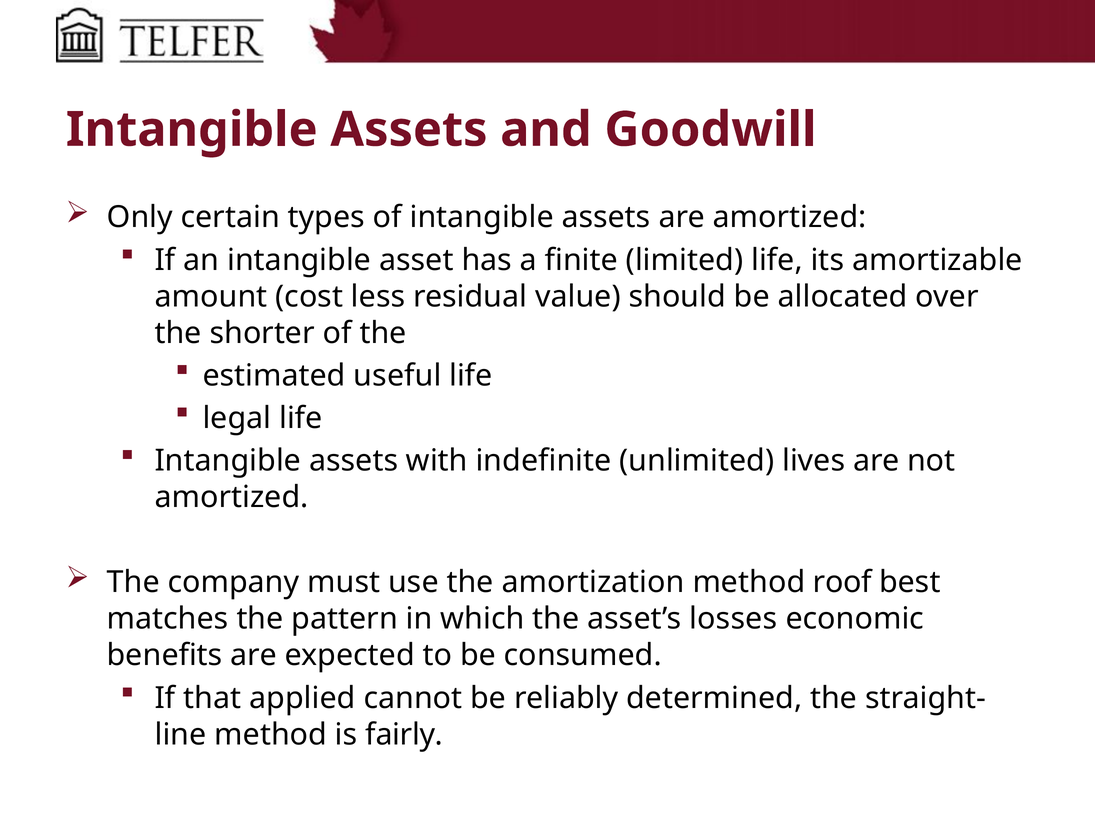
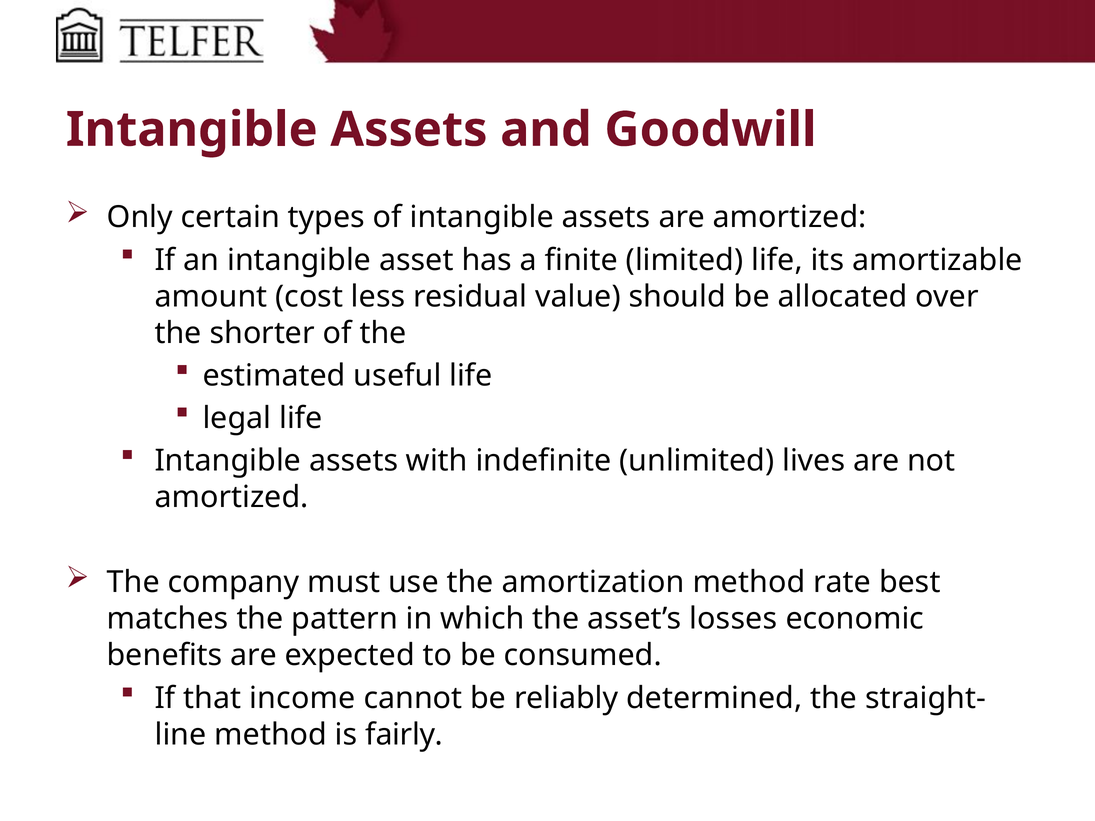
roof: roof -> rate (842, 583)
applied: applied -> income (302, 698)
